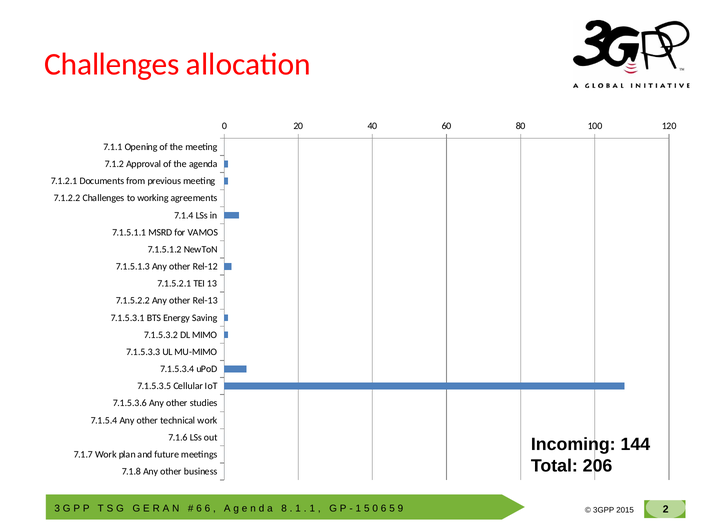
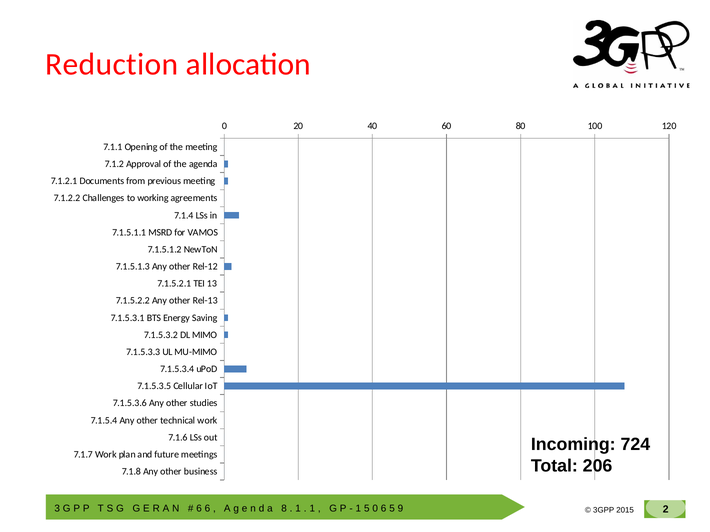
Challenges: Challenges -> Reduction (112, 64)
144: 144 -> 724 (635, 445)
